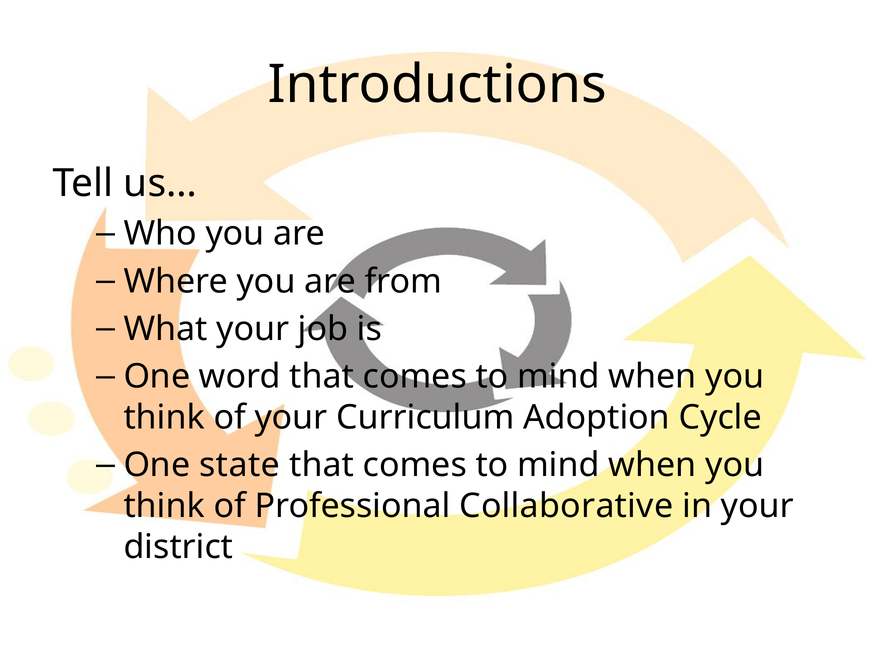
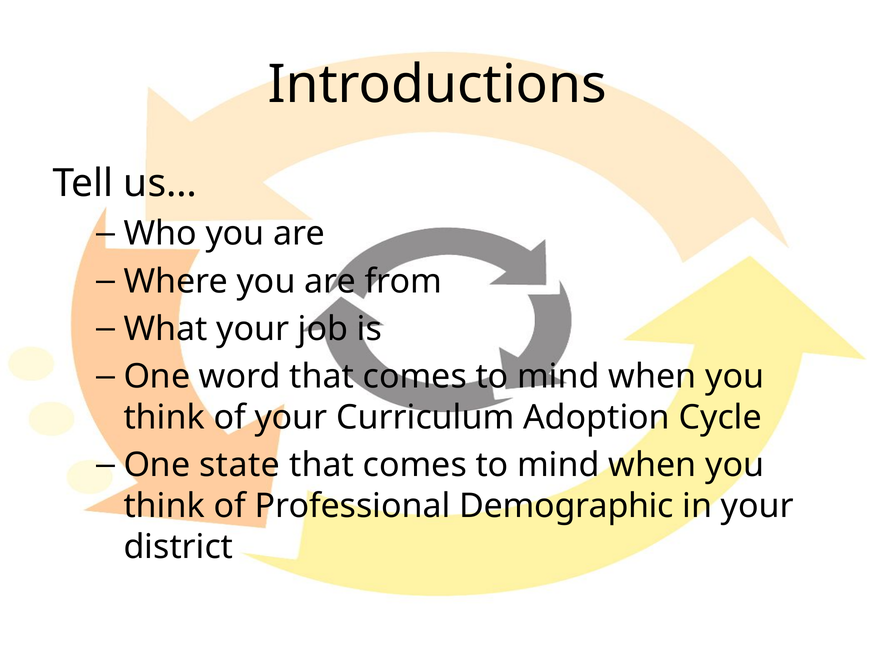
Collaborative: Collaborative -> Demographic (567, 506)
